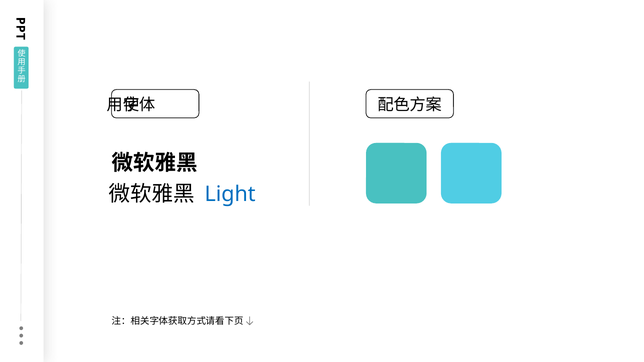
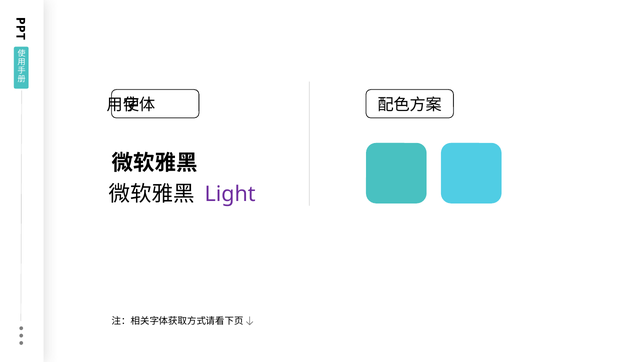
Light colour: blue -> purple (230, 194)
